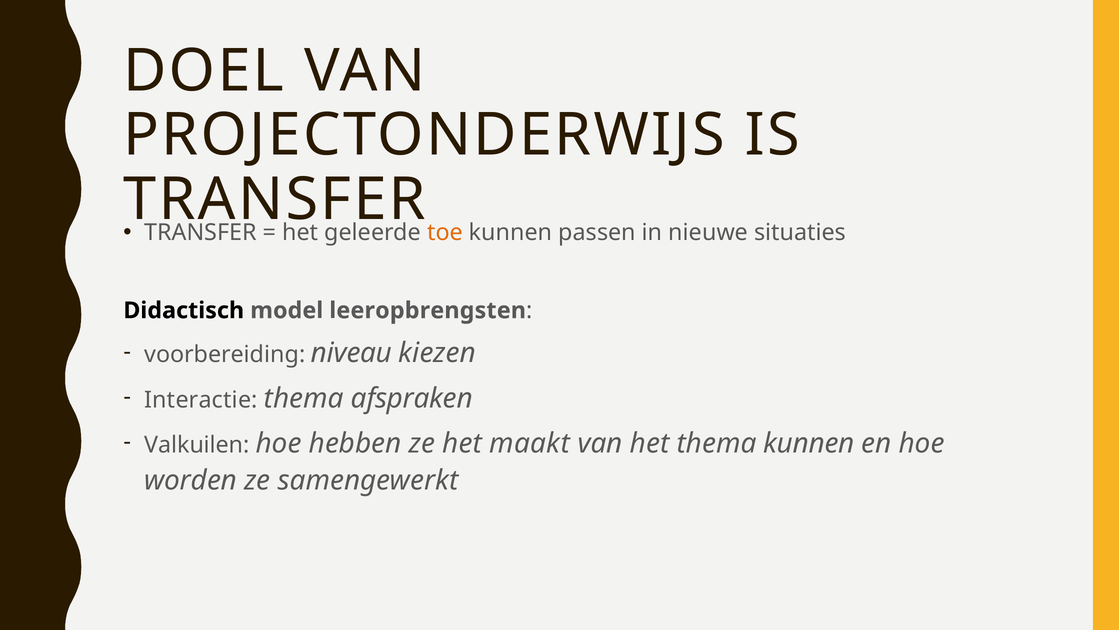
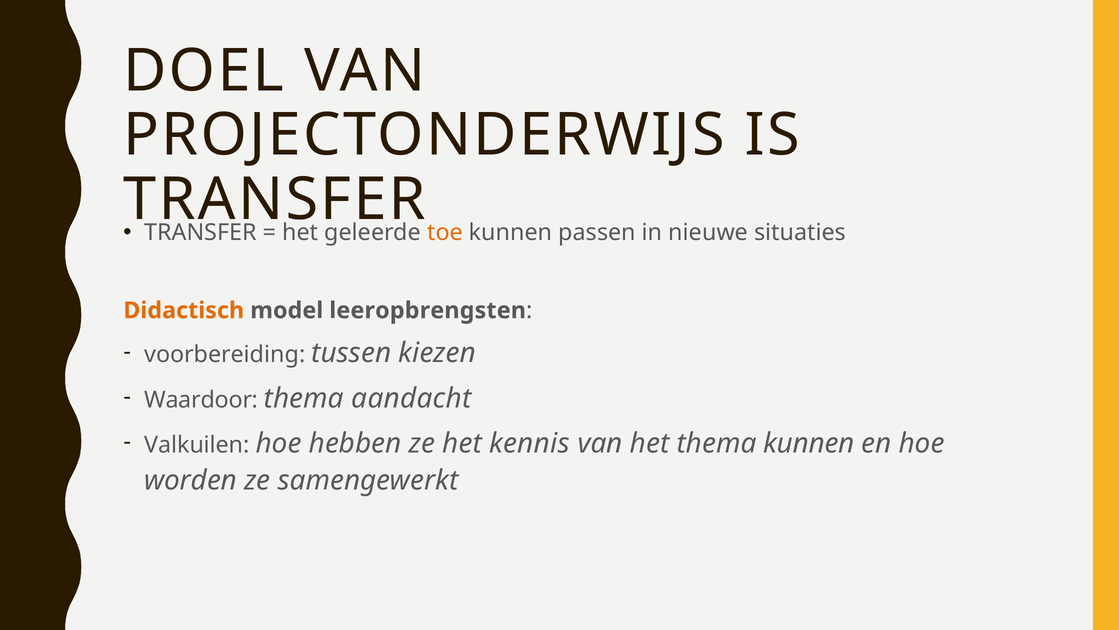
Didactisch colour: black -> orange (184, 310)
niveau: niveau -> tussen (351, 353)
Interactie: Interactie -> Waardoor (201, 399)
afspraken: afspraken -> aandacht (412, 398)
maakt: maakt -> kennis (530, 443)
